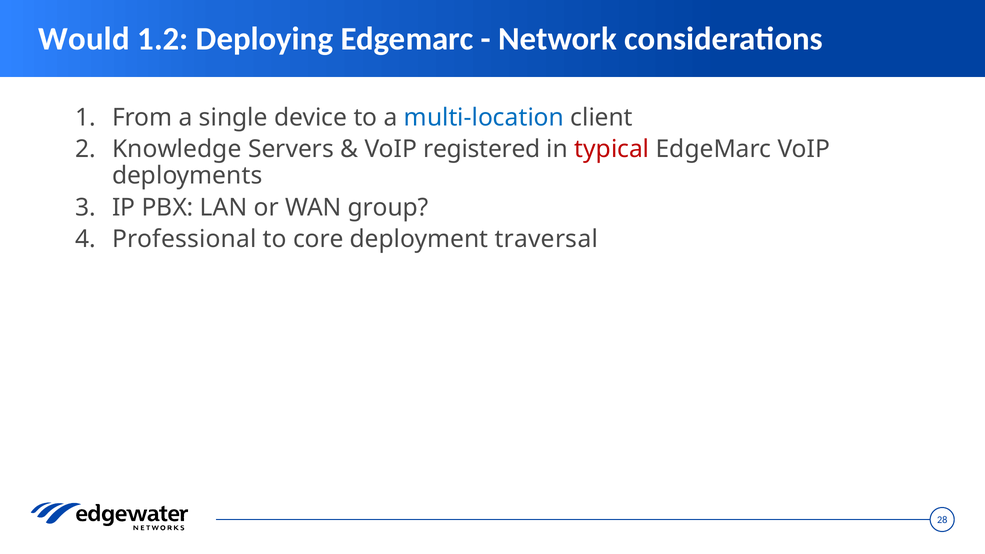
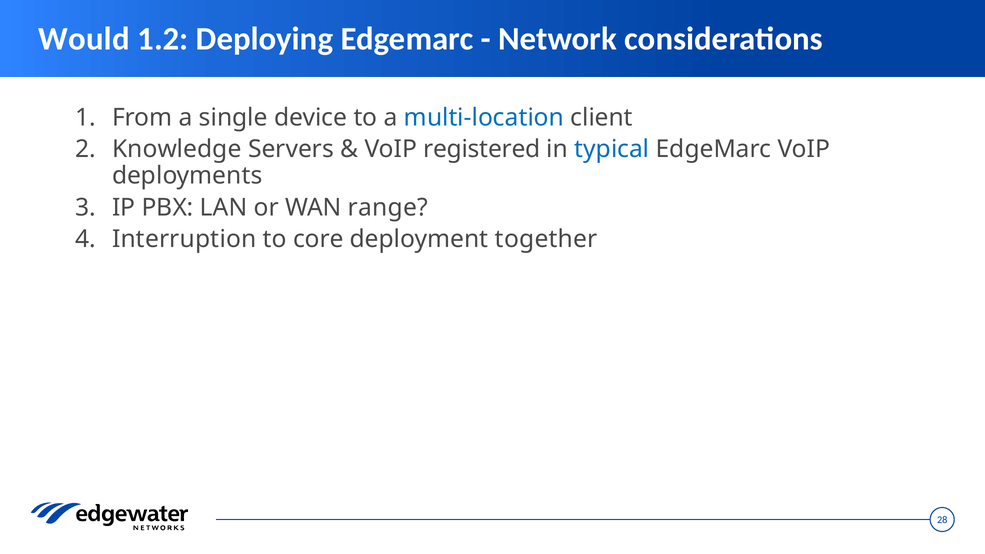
typical colour: red -> blue (612, 149)
group: group -> range (388, 208)
Professional: Professional -> Interruption (184, 239)
traversal: traversal -> together (546, 239)
